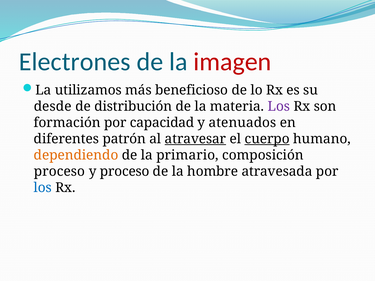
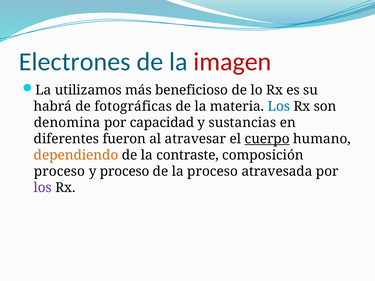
desde: desde -> habrá (53, 107)
distribución: distribución -> fotográficas (133, 107)
Los colour: purple -> blue (279, 107)
formación: formación -> denomina (67, 123)
atenuados: atenuados -> sustancias (242, 123)
patrón: patrón -> fueron (124, 139)
atravesar underline: present -> none (195, 139)
primario: primario -> contraste (188, 155)
la hombre: hombre -> proceso (213, 171)
los colour: blue -> purple (43, 188)
